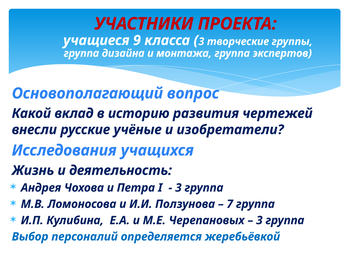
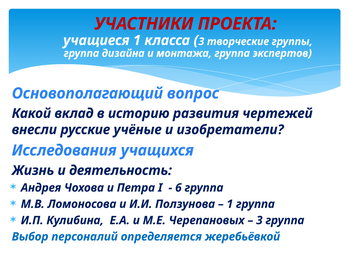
учащиеся 9: 9 -> 1 (137, 40)
3: 3 -> 6 (178, 188)
7: 7 -> 1 (230, 204)
